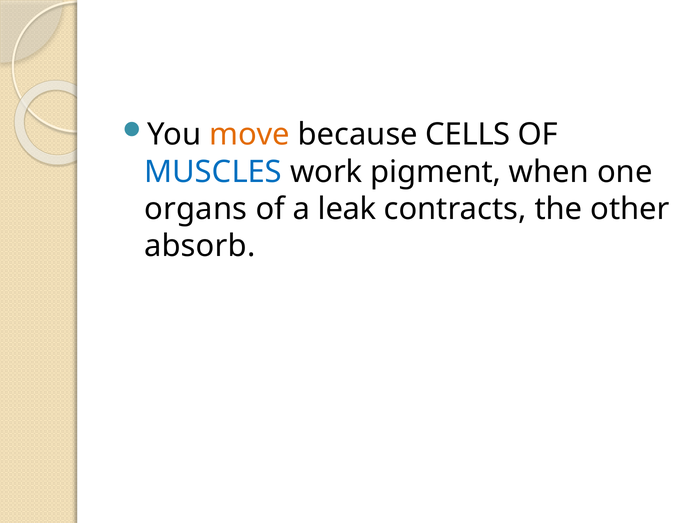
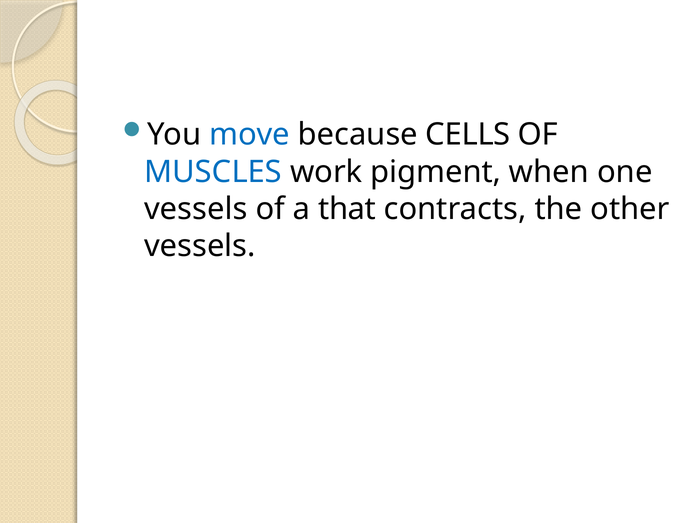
move colour: orange -> blue (249, 135)
organs: organs -> vessels (196, 209)
leak: leak -> that (347, 209)
absorb: absorb -> vessels (200, 246)
